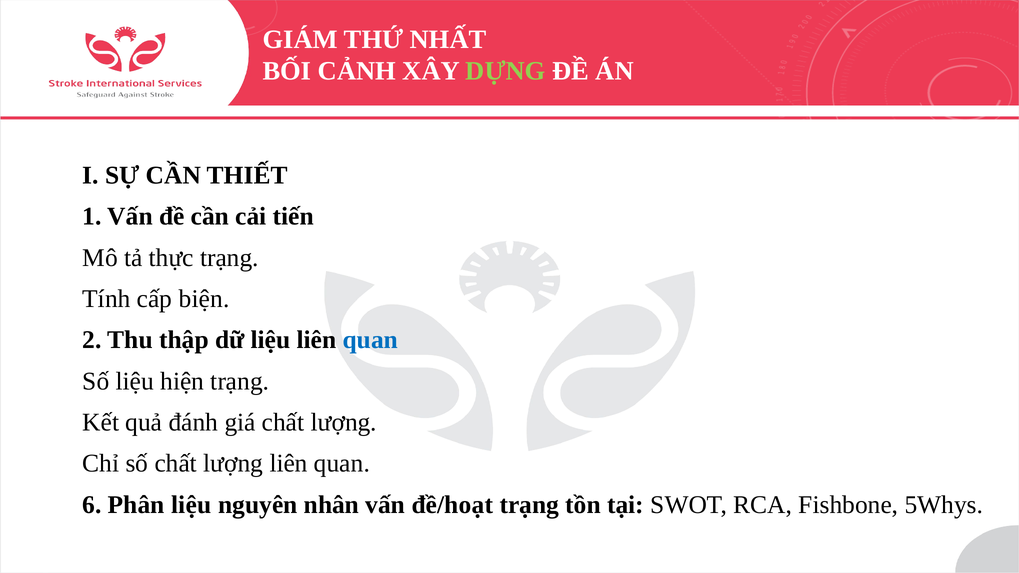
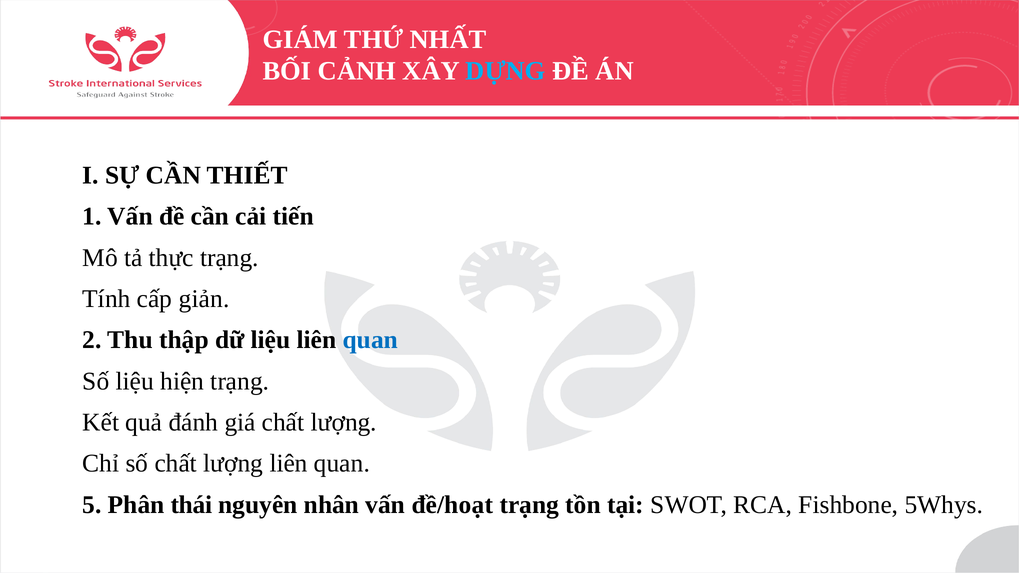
DỰNG colour: light green -> light blue (505, 71)
biện: biện -> giản (204, 299)
6: 6 -> 5 (92, 505)
Phân liệu: liệu -> thái (191, 505)
